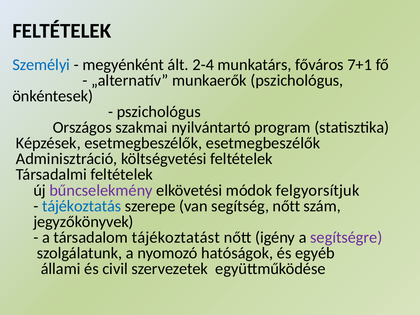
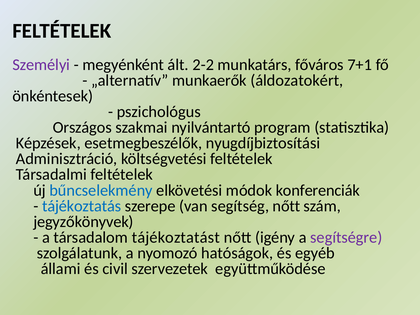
Személyi colour: blue -> purple (41, 65)
2-4: 2-4 -> 2-2 (203, 65)
munkaerők pszichológus: pszichológus -> áldozatokért (297, 80)
esetmegbeszélők esetmegbeszélők: esetmegbeszélők -> nyugdíjbiztosítási (263, 143)
bűncselekmény colour: purple -> blue (101, 190)
felgyorsítjuk: felgyorsítjuk -> konferenciák (318, 190)
